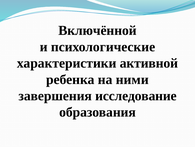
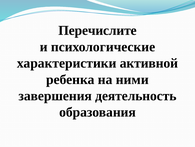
Включённой: Включённой -> Перечислите (98, 30)
исследование: исследование -> деятельность (136, 95)
